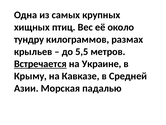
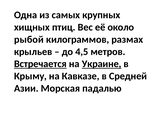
тундру: тундру -> рыбой (29, 39)
5,5: 5,5 -> 4,5 (82, 51)
Украине underline: none -> present (102, 64)
